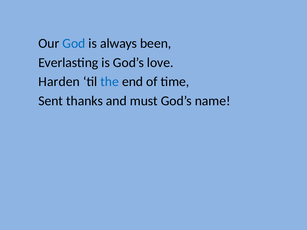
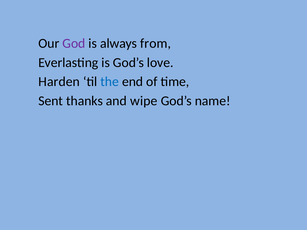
God colour: blue -> purple (74, 44)
been: been -> from (156, 44)
must: must -> wipe (144, 101)
